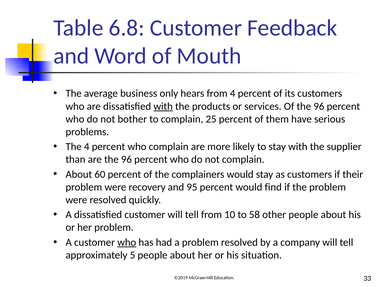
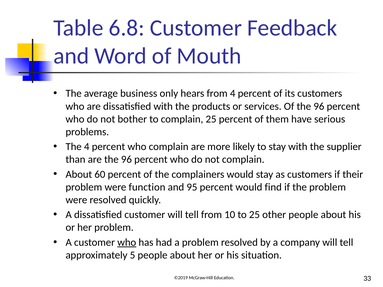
with underline: present -> none (163, 106)
recovery: recovery -> function (147, 187)
to 58: 58 -> 25 (254, 215)
